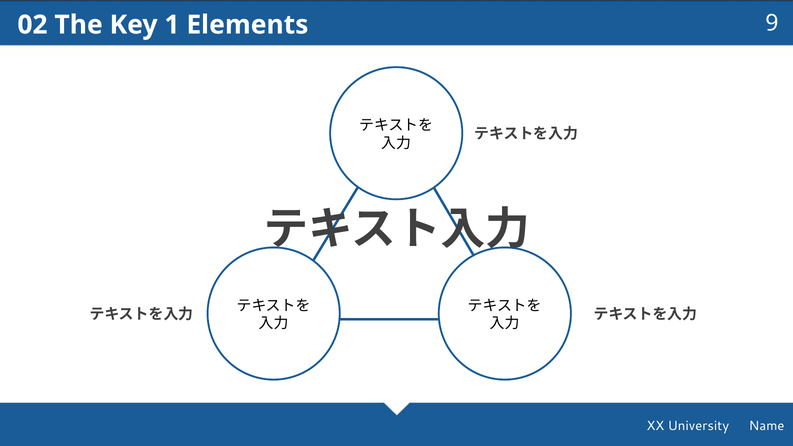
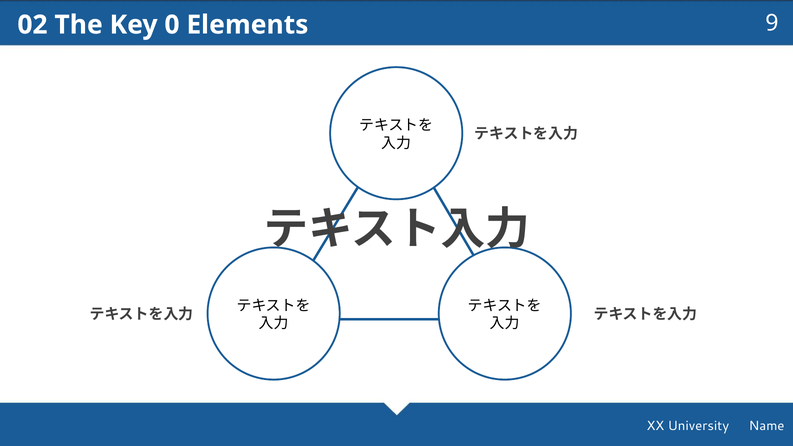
1: 1 -> 0 (172, 25)
